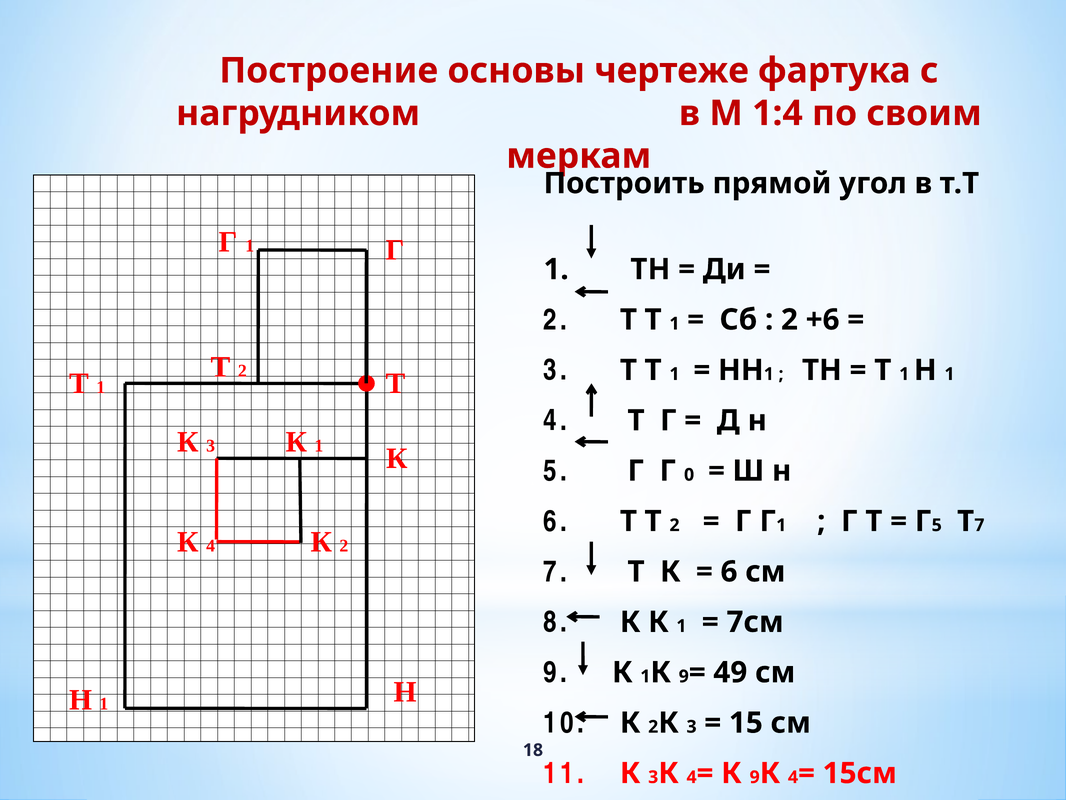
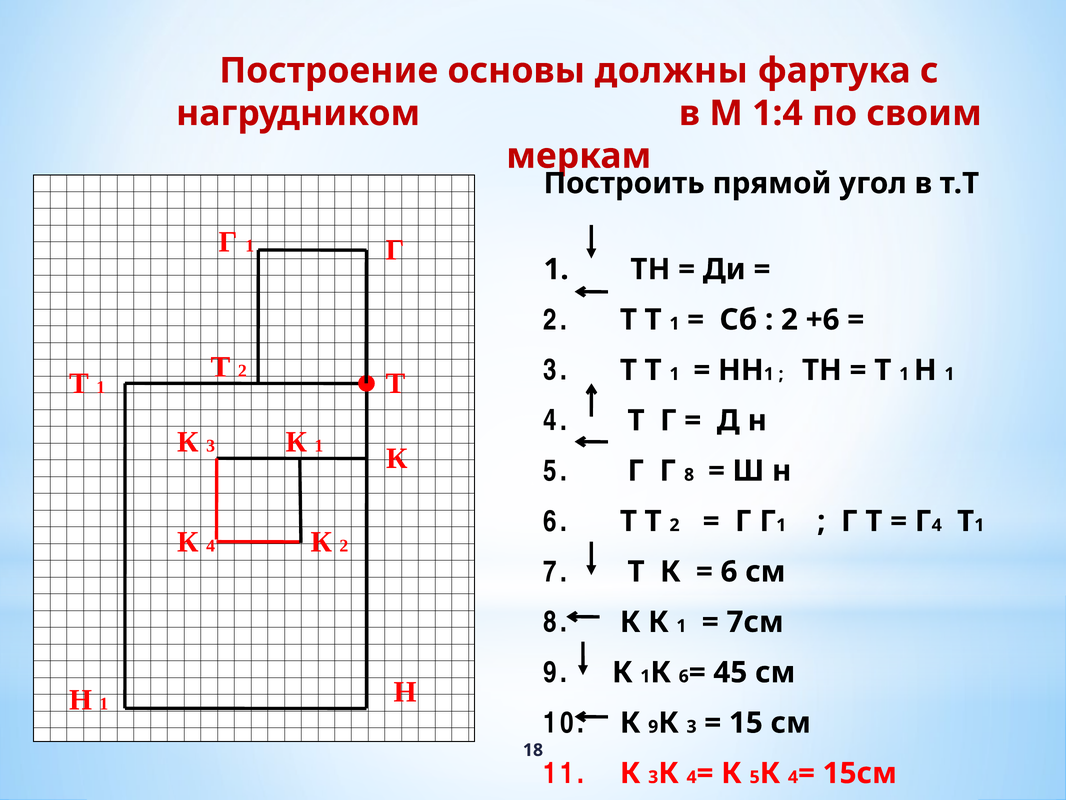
чертеже: чертеже -> должны (671, 71)
Г 0: 0 -> 8 (689, 475)
Г 5: 5 -> 4 (937, 525)
7: 7 -> 1 (979, 525)
1 К 9: 9 -> 6 (684, 676)
49: 49 -> 45 (730, 672)
2: 2 -> 9 (653, 726)
9: 9 -> 5 (755, 777)
